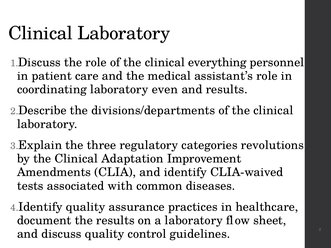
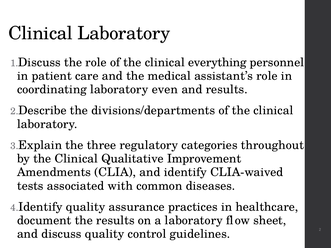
revolutions: revolutions -> throughout (272, 145)
Adaptation: Adaptation -> Qualitative (132, 159)
